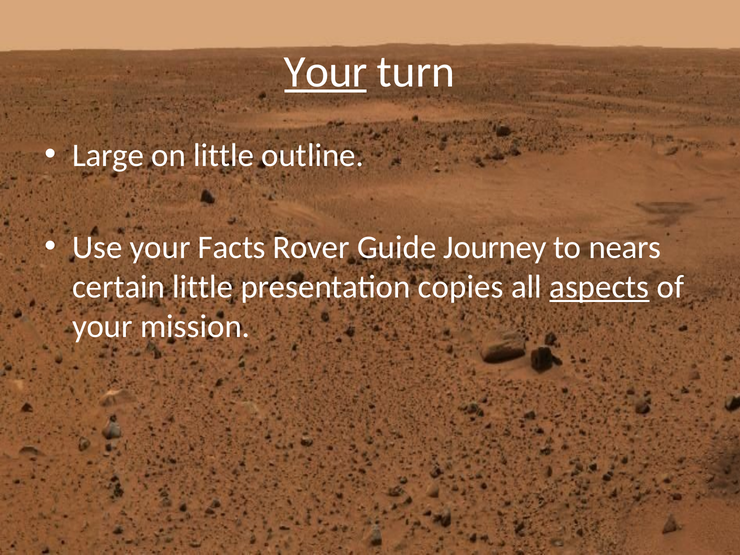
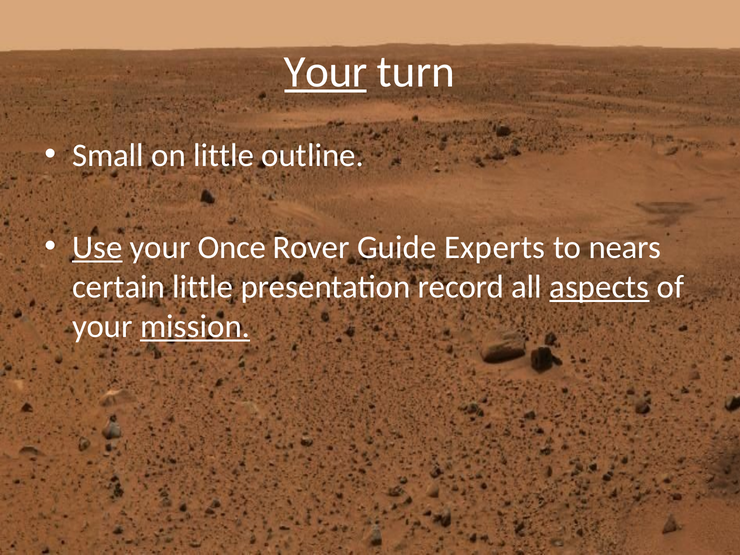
Large: Large -> Small (108, 155)
Use underline: none -> present (97, 247)
Facts: Facts -> Once (232, 247)
Journey: Journey -> Experts (495, 247)
copies: copies -> record (461, 287)
mission underline: none -> present (195, 326)
